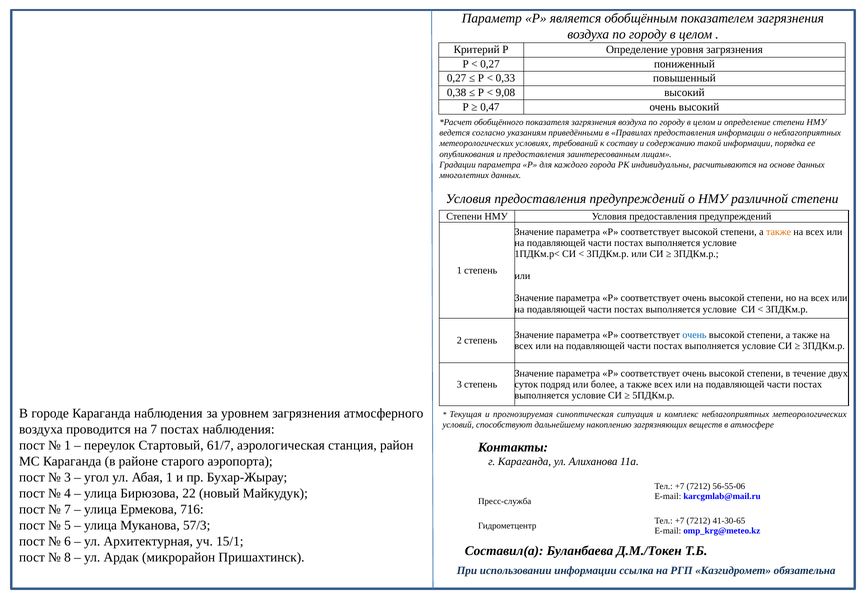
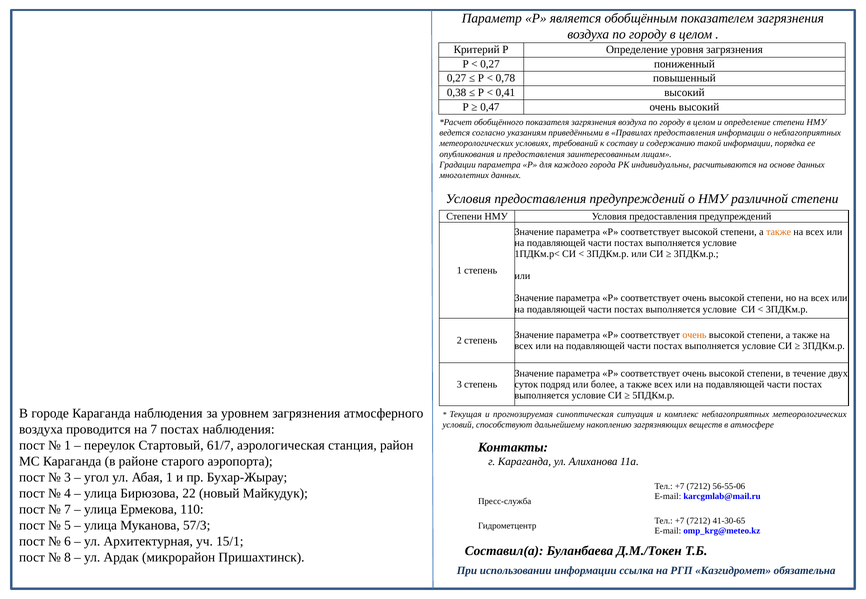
0,33: 0,33 -> 0,78 (505, 78)
9,08: 9,08 -> 0,41 (505, 93)
очень colour: blue -> orange (694, 335)
716: 716 -> 110 (192, 510)
